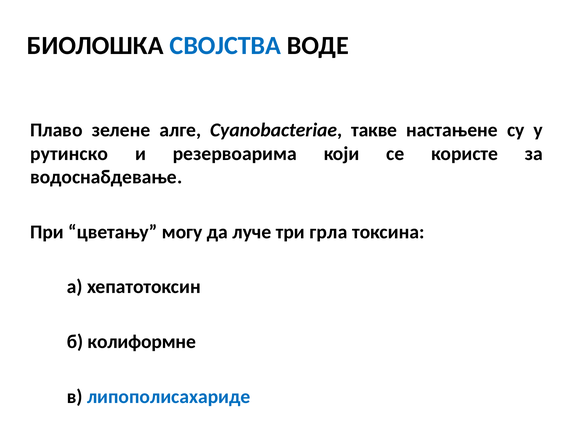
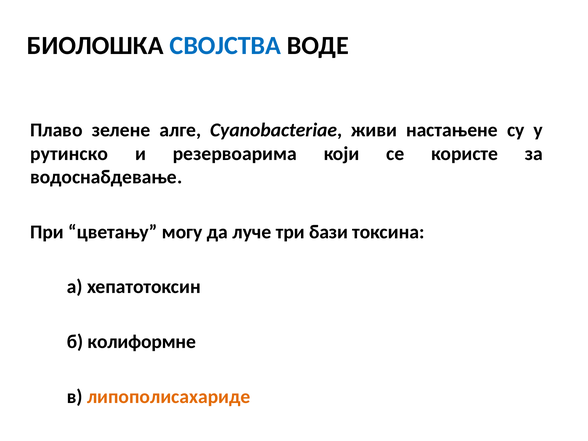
такве: такве -> живи (374, 130)
грла: грла -> бази (329, 232)
липополисахариде colour: blue -> orange (169, 397)
